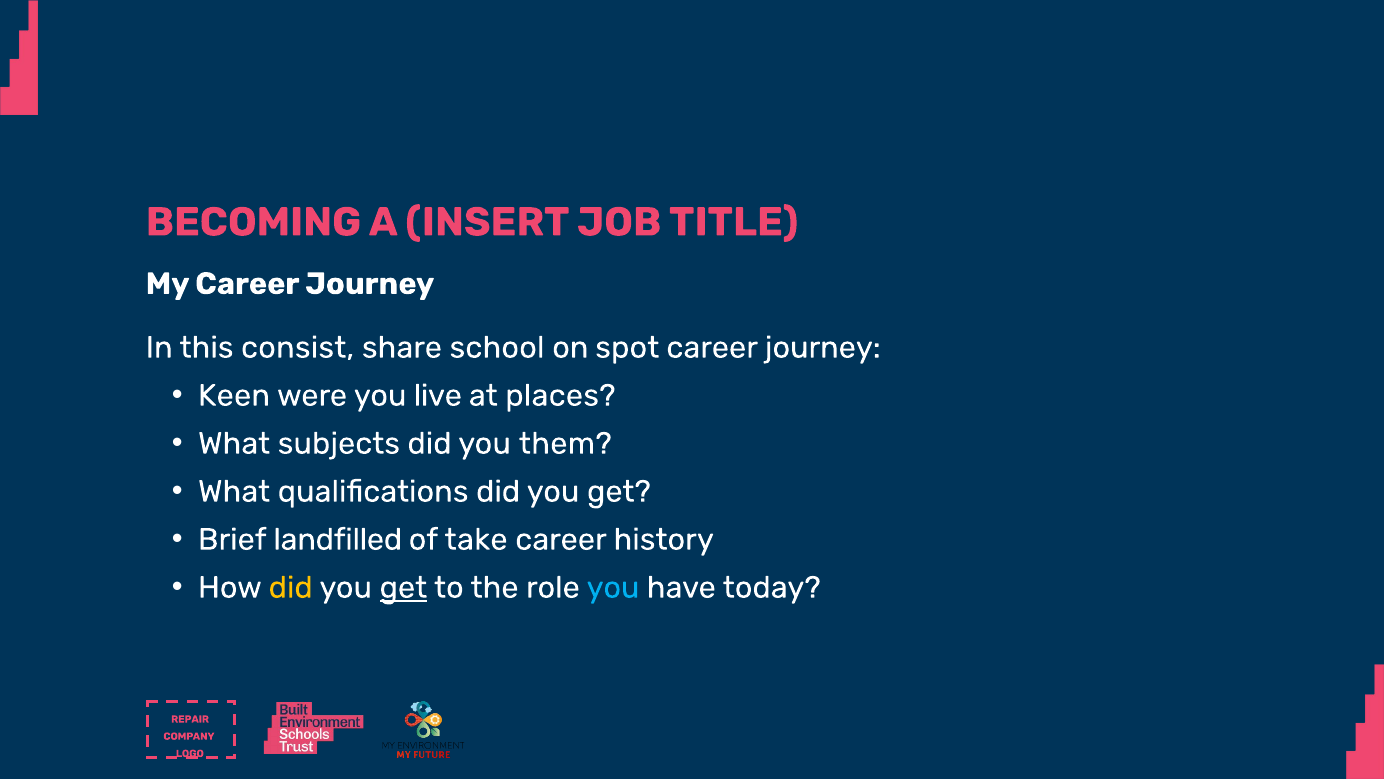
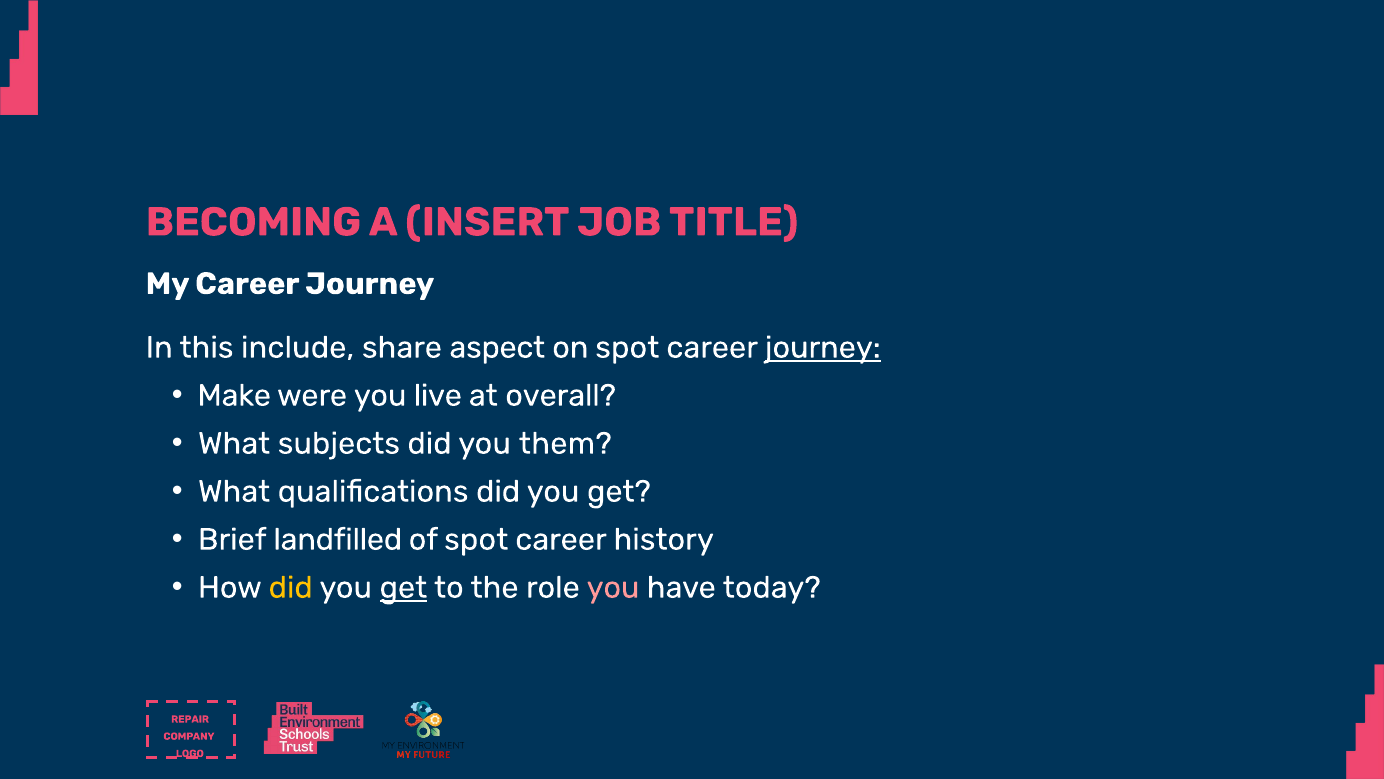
consist: consist -> include (298, 347)
school: school -> aspect (497, 347)
journey underline: none -> present (823, 347)
Keen: Keen -> Make (234, 395)
places: places -> overall (561, 395)
of take: take -> spot (476, 539)
you colour: light blue -> pink (613, 587)
